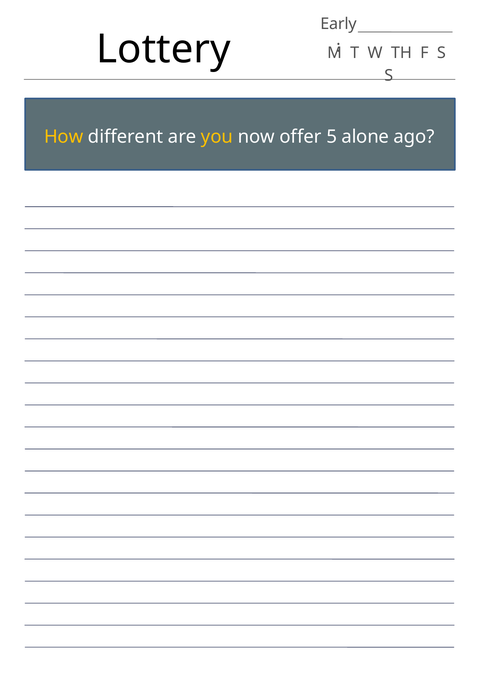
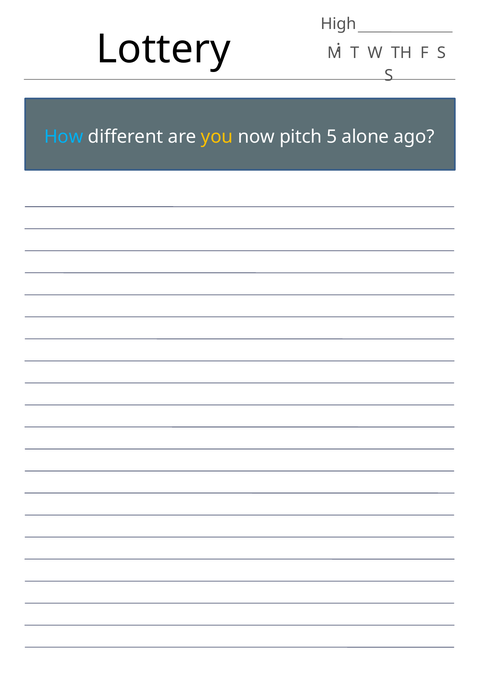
Early: Early -> High (338, 24)
How colour: yellow -> light blue (64, 137)
offer: offer -> pitch (301, 137)
